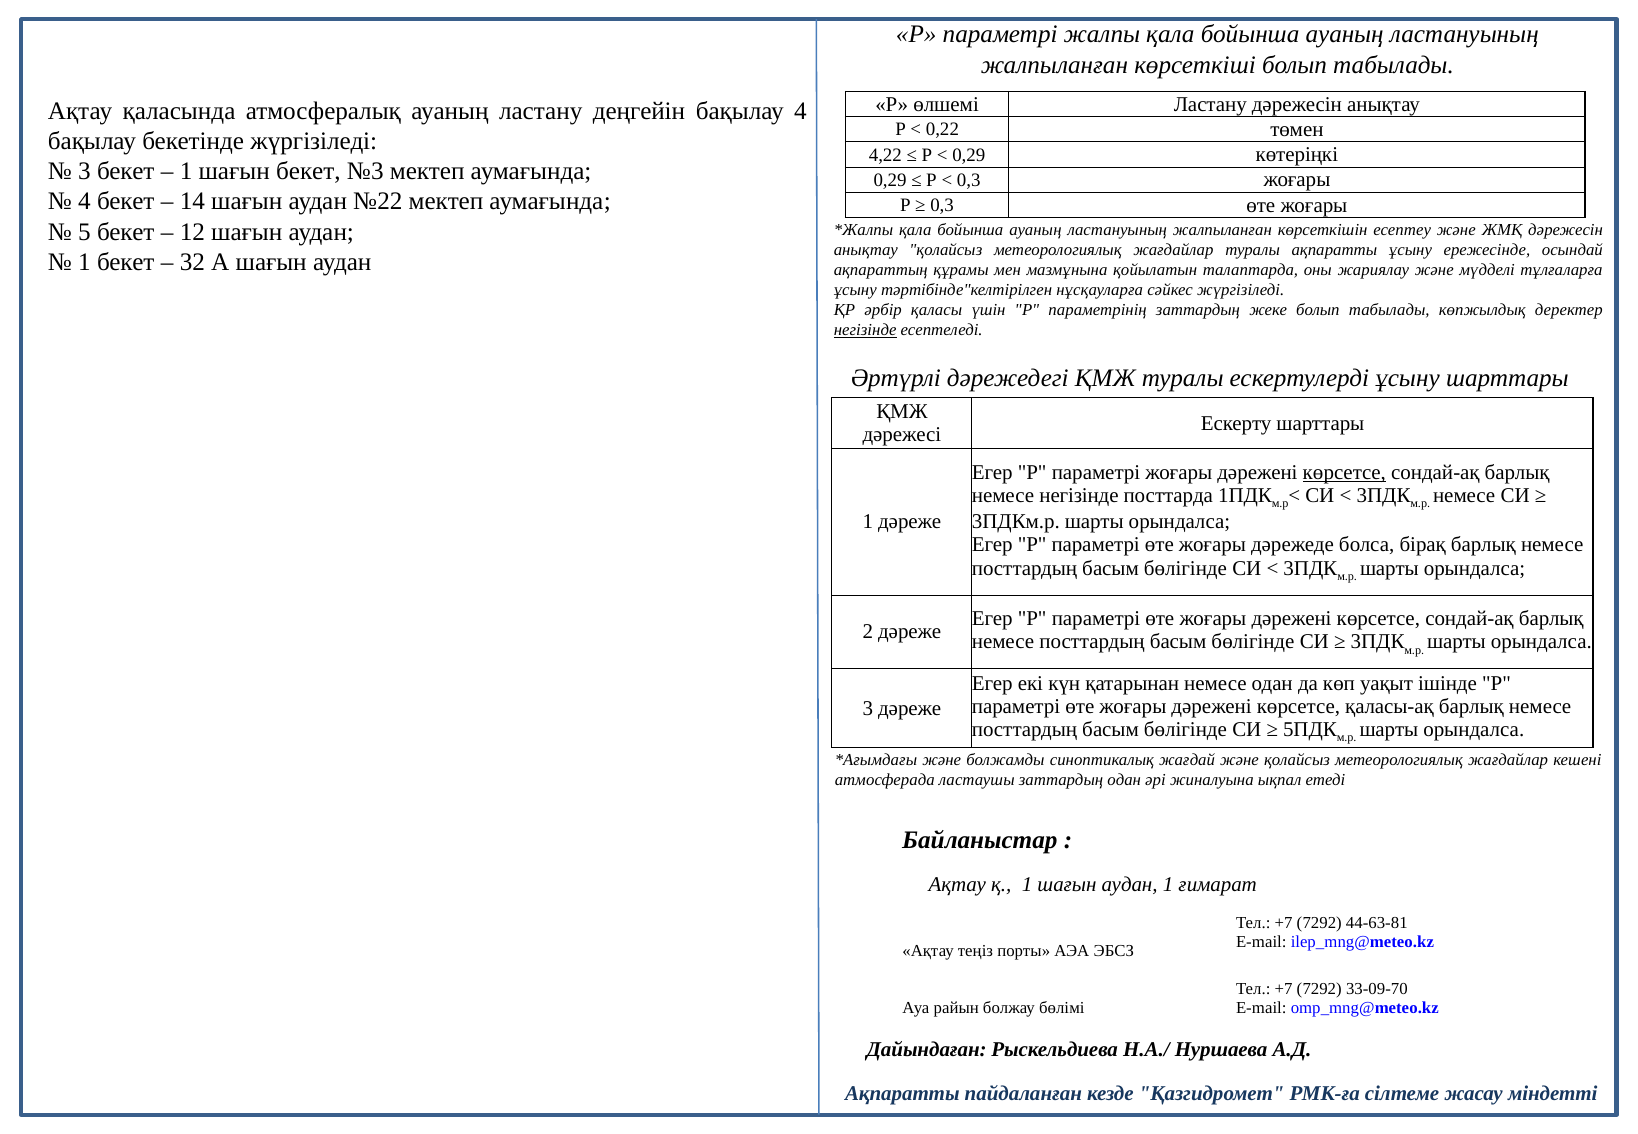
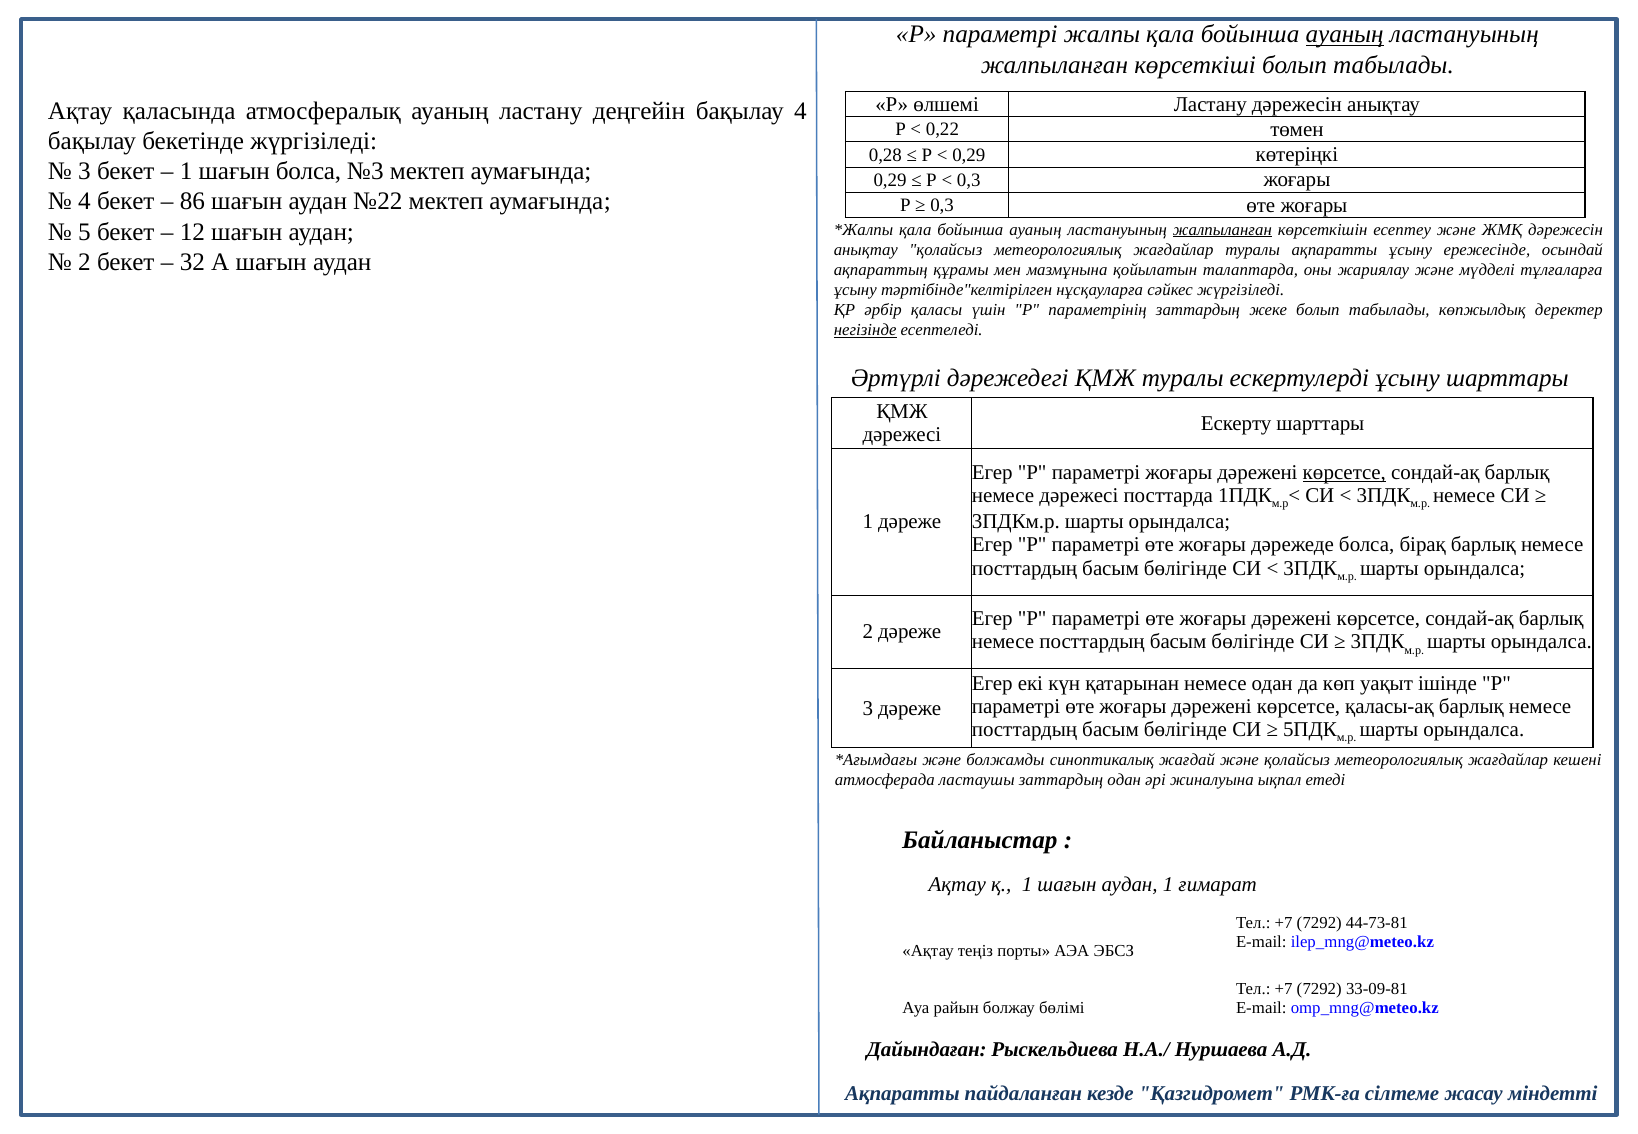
ауаның underline: none -> present (1345, 34)
4,22: 4,22 -> 0,28 (885, 155)
шағын бекет: бекет -> болса (309, 171)
14: 14 -> 86 (192, 202)
жалпыланған underline: none -> present (1222, 230)
1: 1 -> 2 (85, 262)
немесе негізінде: негізінде -> дәрежесі (1079, 495)
44-63-81: 44-63-81 -> 44-73-81 (1377, 923)
33-09-70: 33-09-70 -> 33-09-81 (1377, 989)
